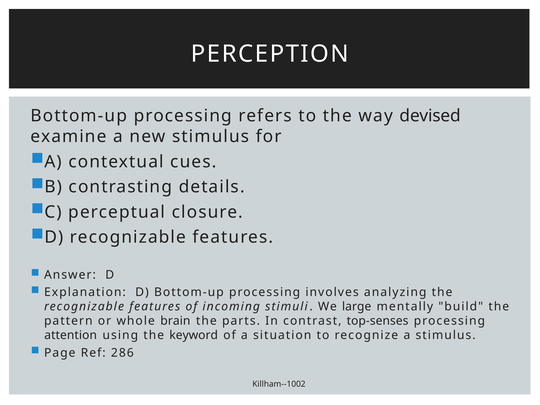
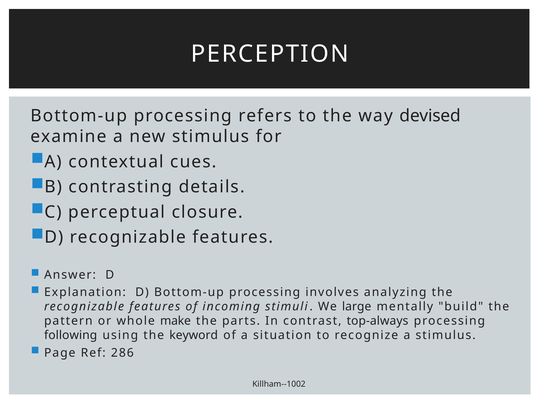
brain: brain -> make (176, 321)
top-senses: top-senses -> top-always (378, 321)
attention: attention -> following (71, 335)
